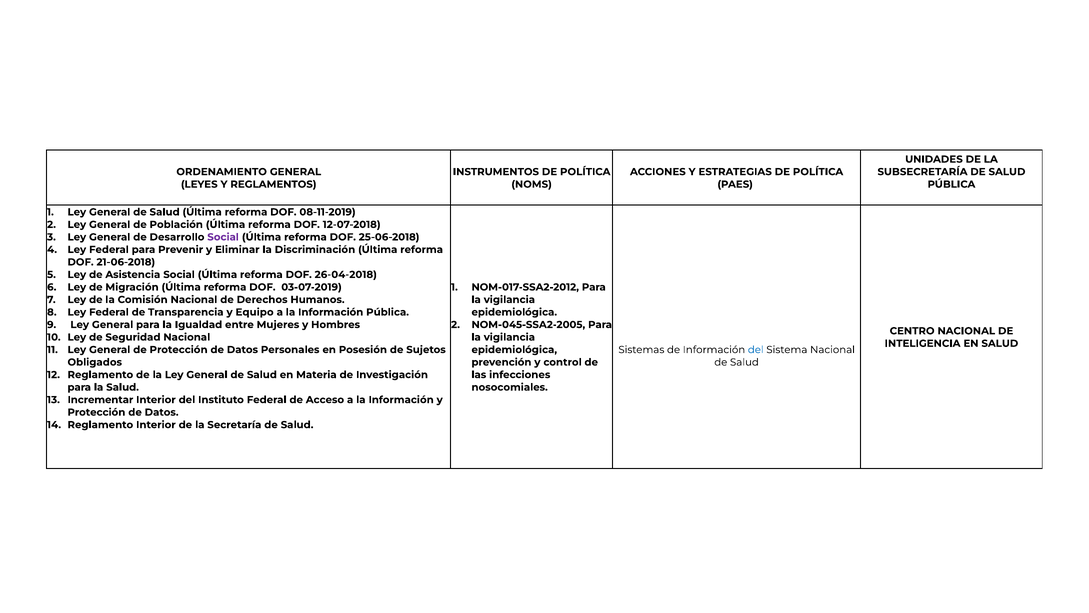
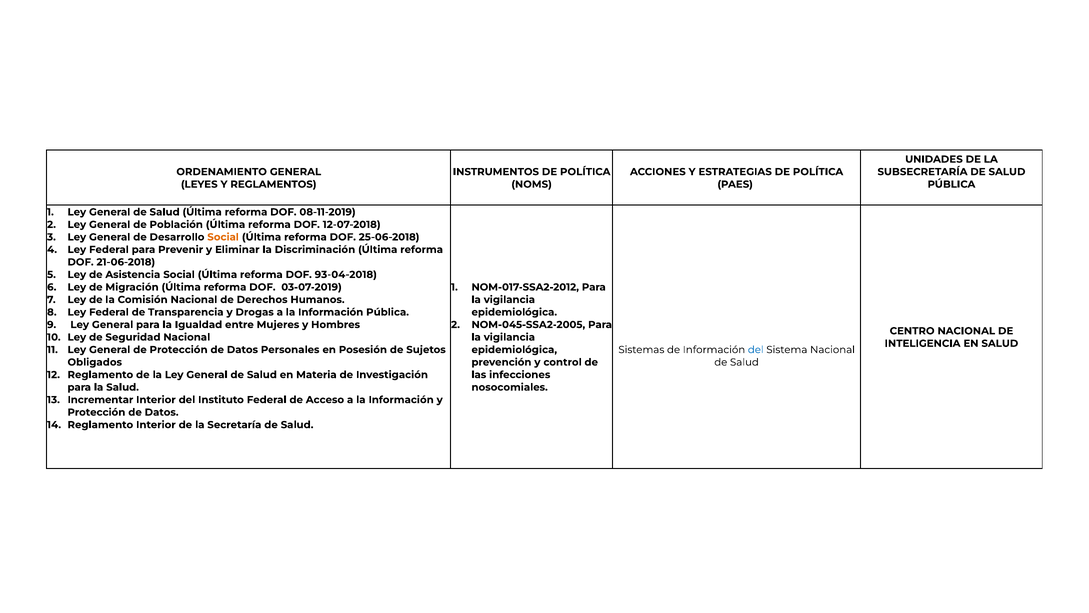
Social colour: purple -> orange (223, 237)
26-04-2018: 26-04-2018 -> 93-04-2018 (346, 274)
Equipo: Equipo -> Drogas (255, 312)
